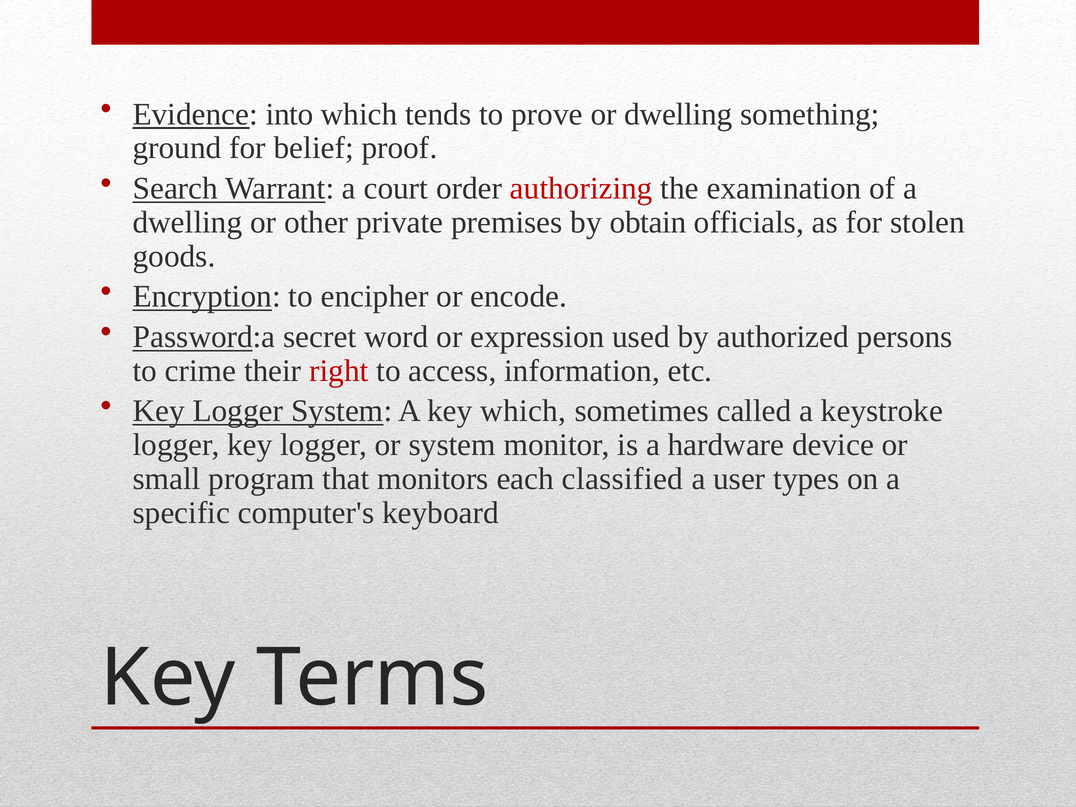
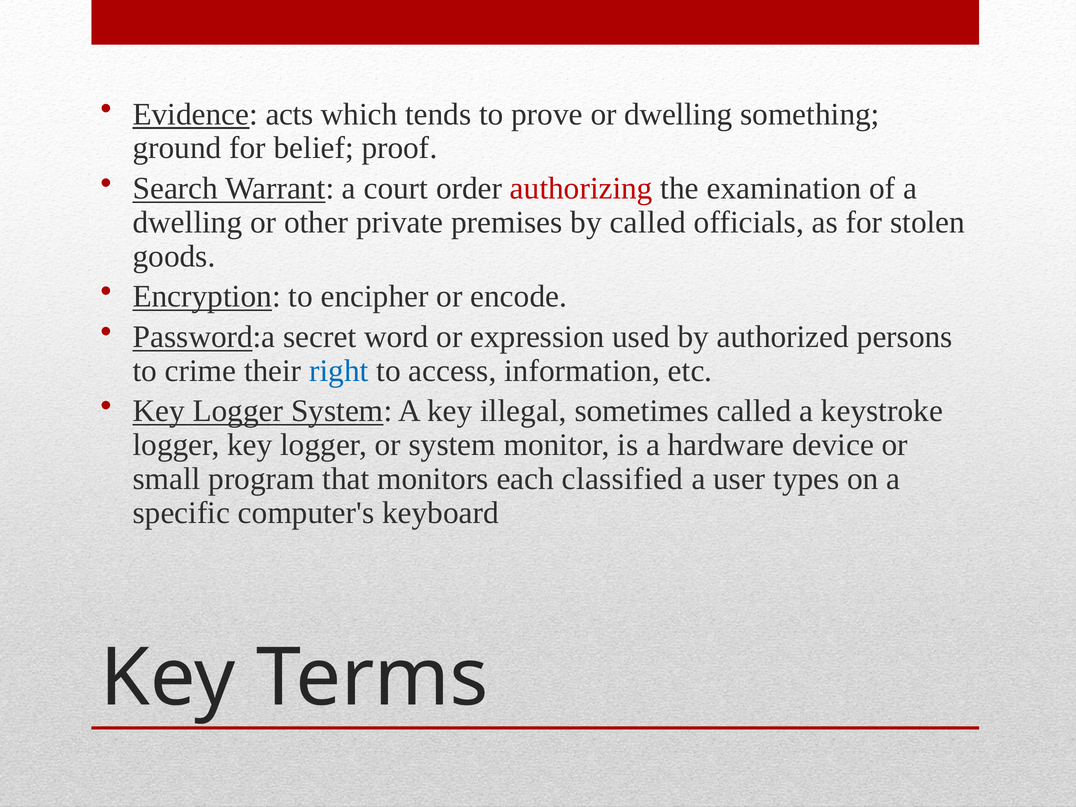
into: into -> acts (290, 114)
by obtain: obtain -> called (648, 222)
right colour: red -> blue (339, 371)
key which: which -> illegal (523, 411)
